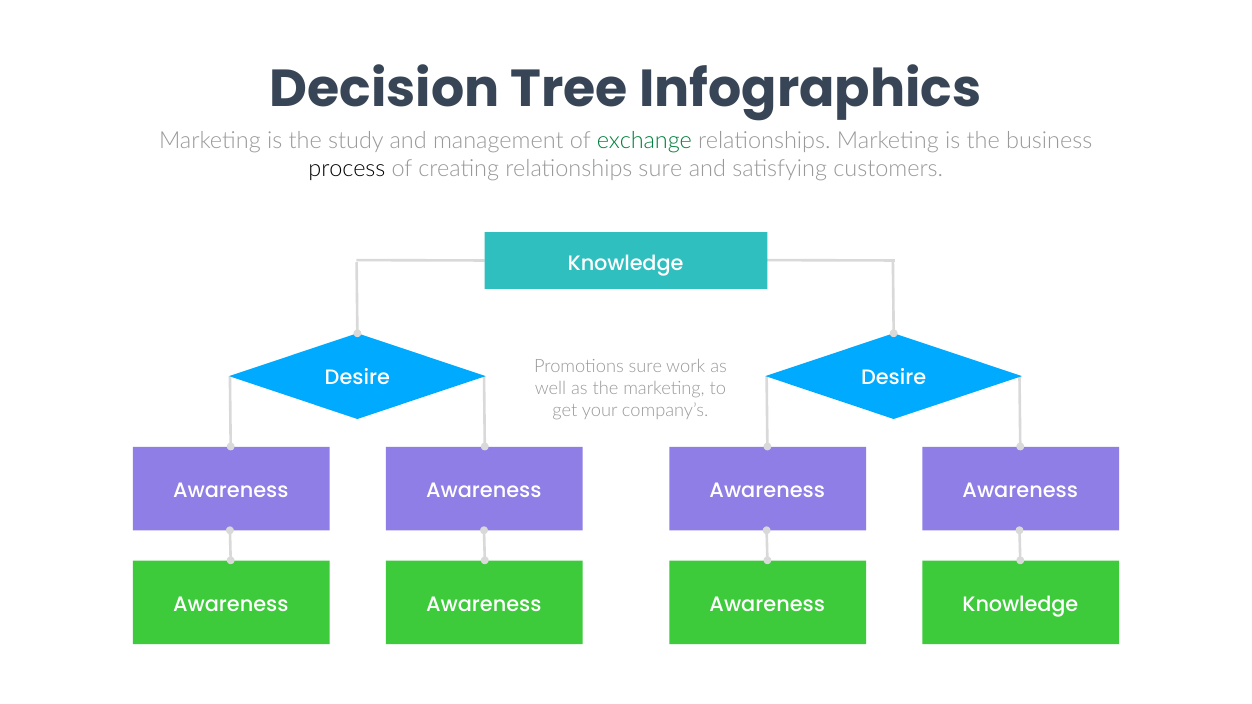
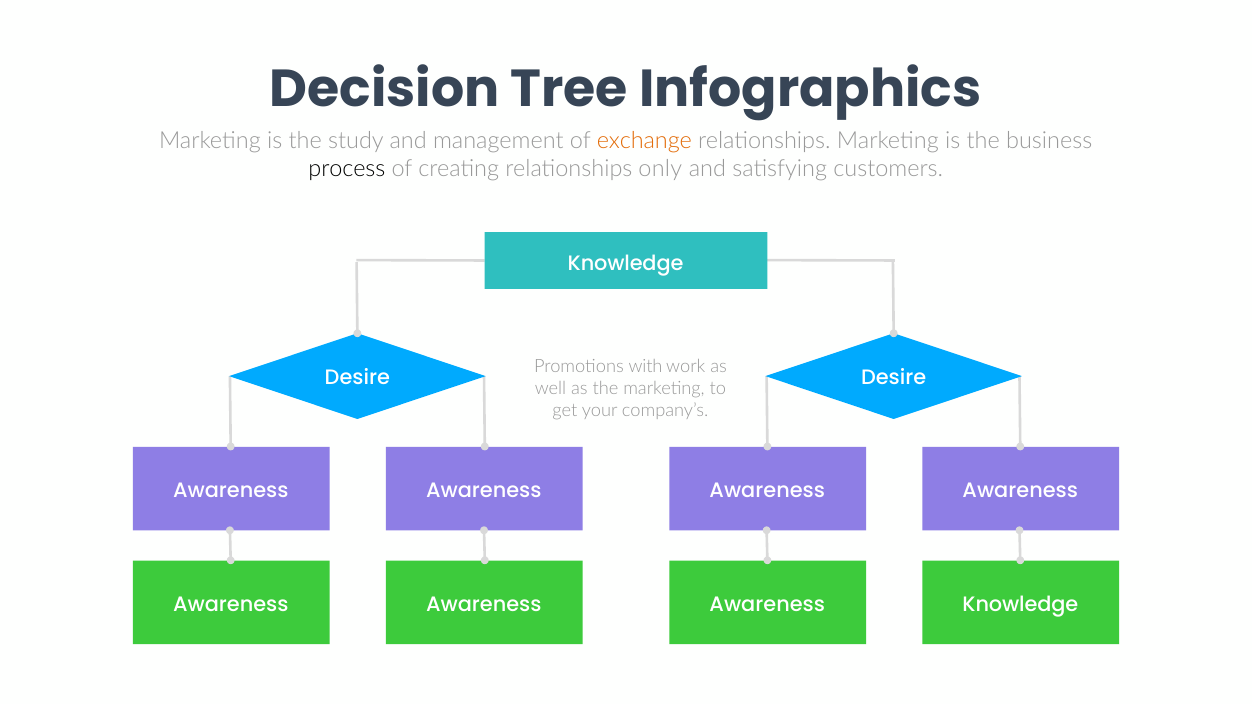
exchange colour: green -> orange (644, 140)
relationships sure: sure -> only (660, 169)
Promotions sure: sure -> with (646, 367)
